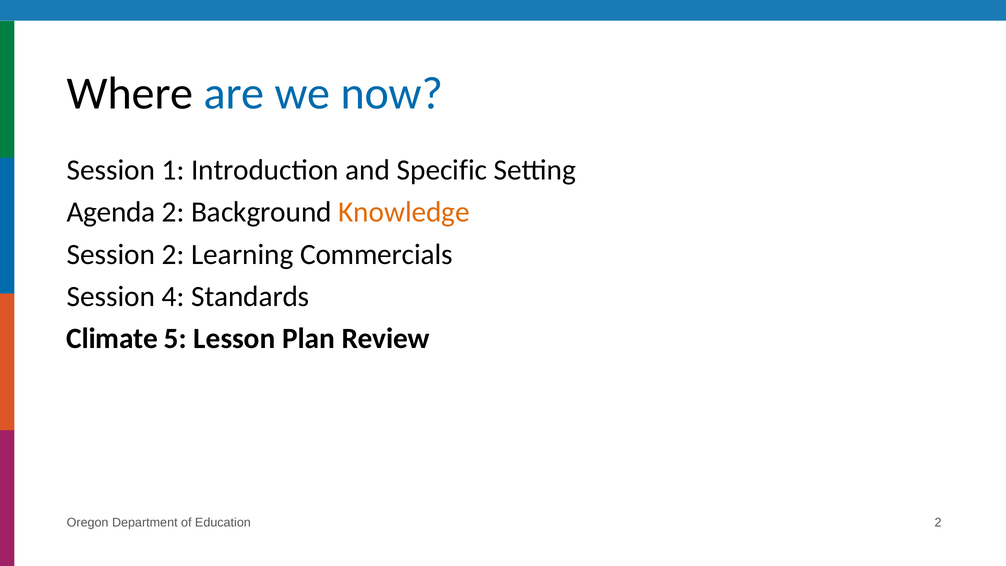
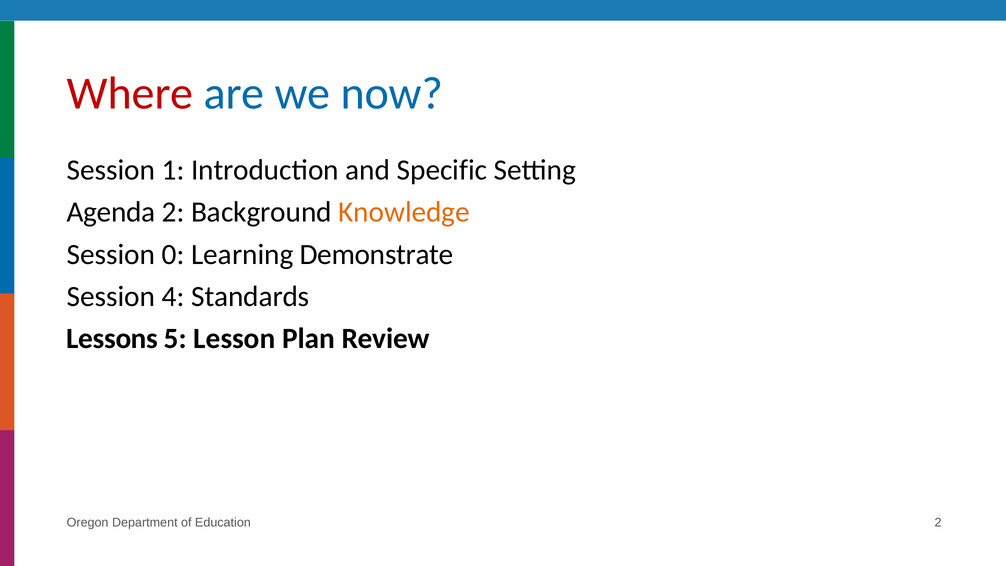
Where colour: black -> red (130, 93)
Session 2: 2 -> 0 (173, 254)
Commercials: Commercials -> Demonstrate (377, 254)
Climate: Climate -> Lessons (112, 339)
